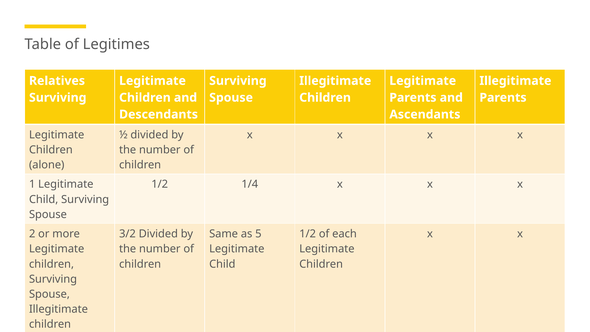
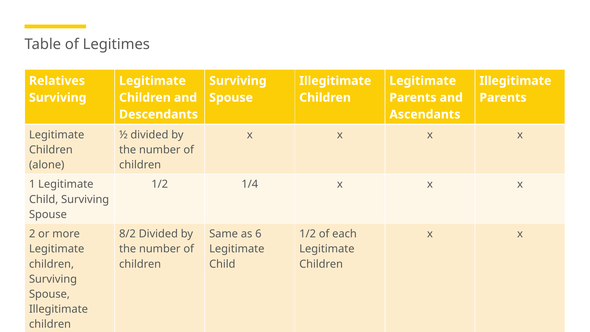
3/2: 3/2 -> 8/2 (127, 234)
5: 5 -> 6 (258, 234)
